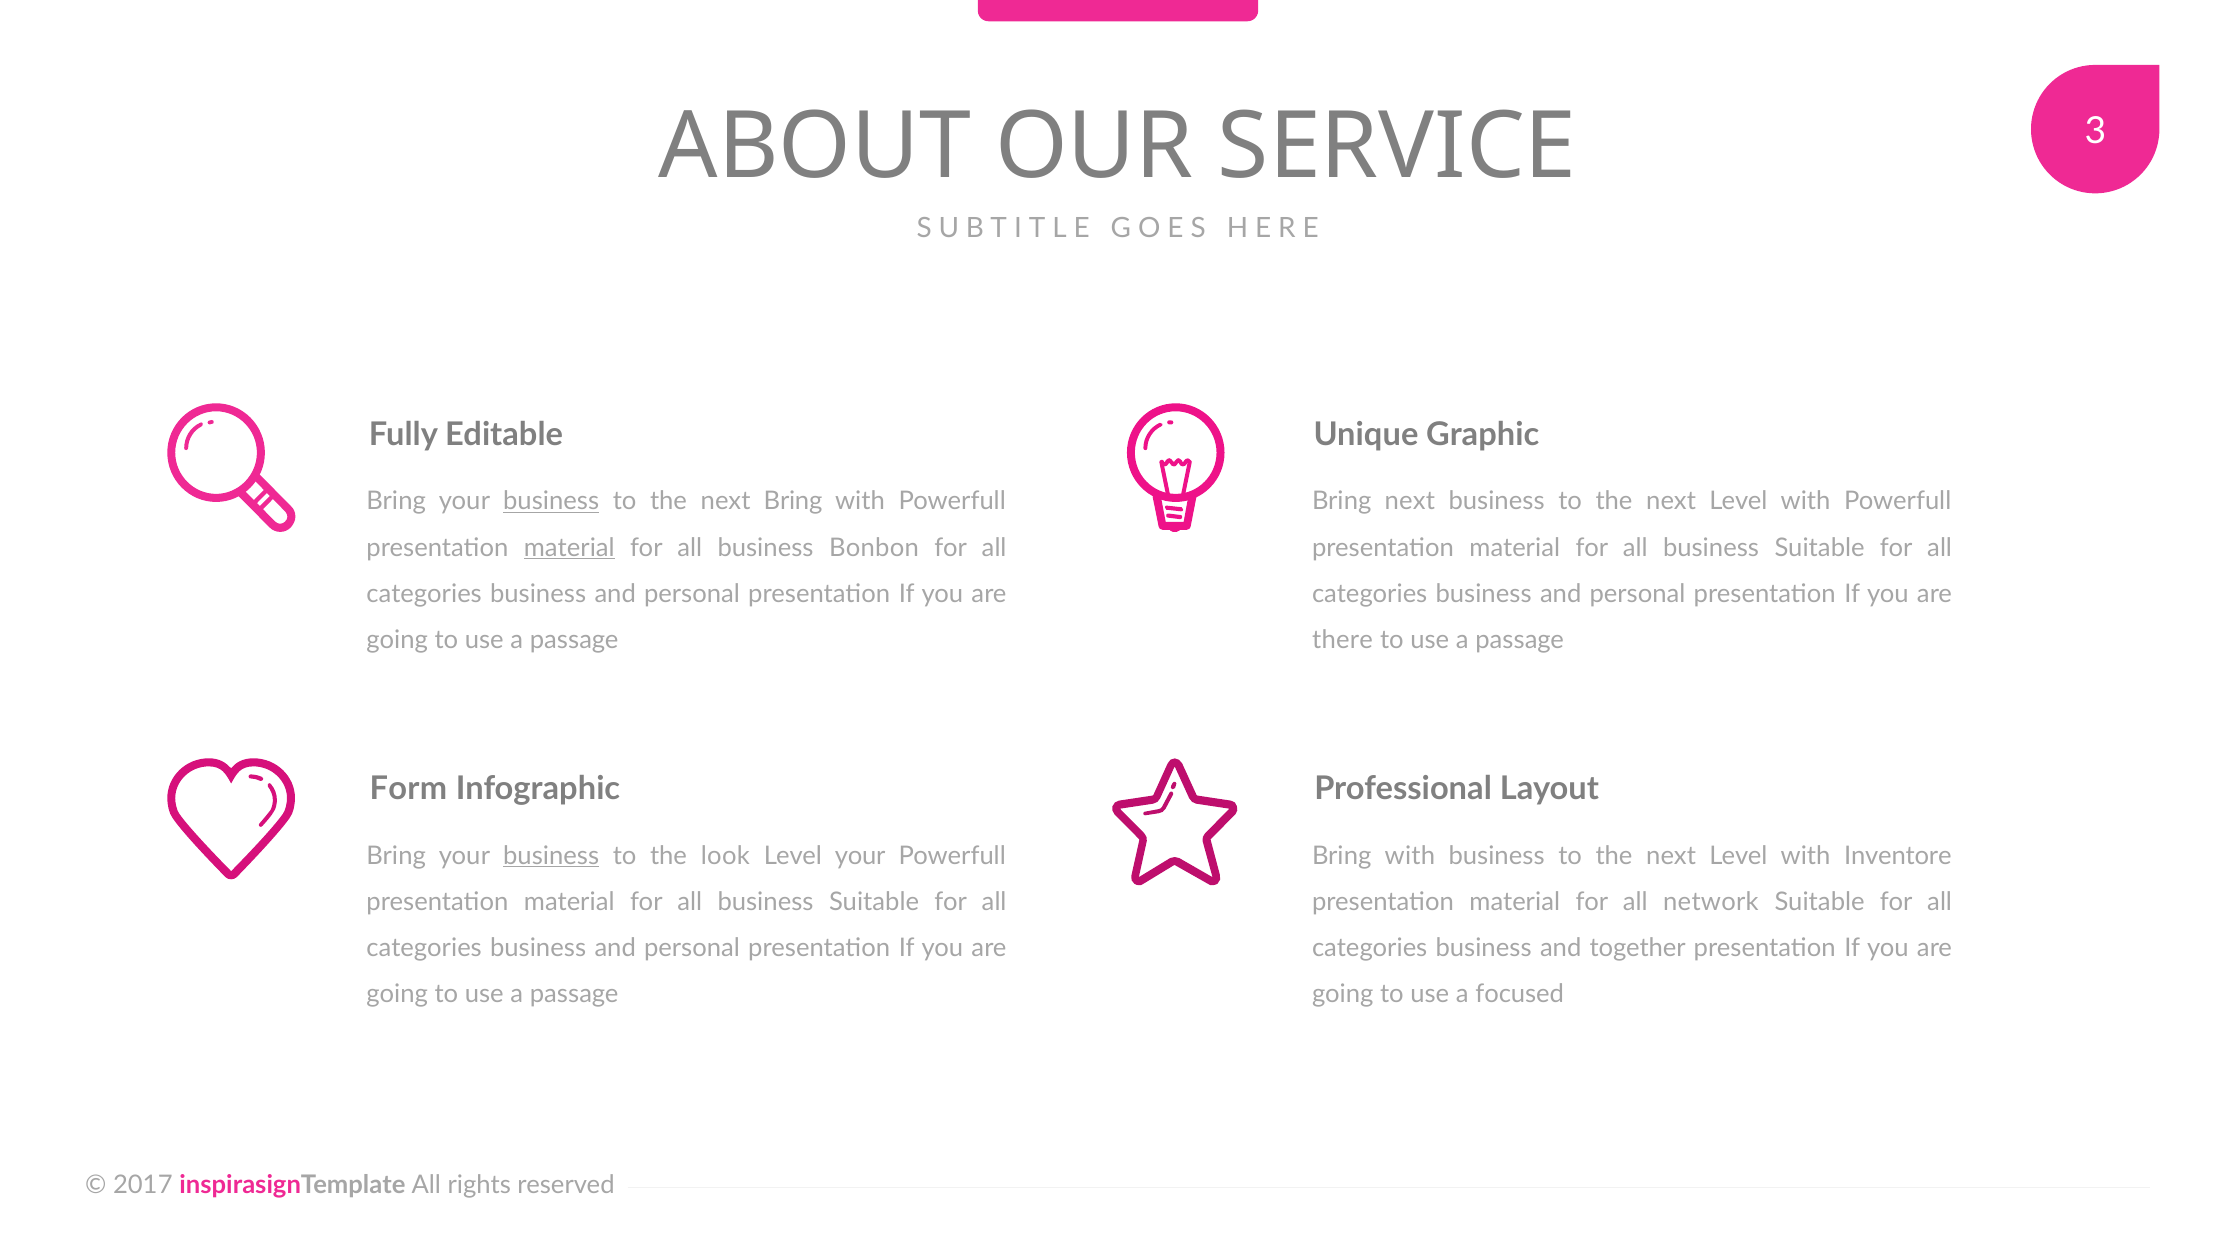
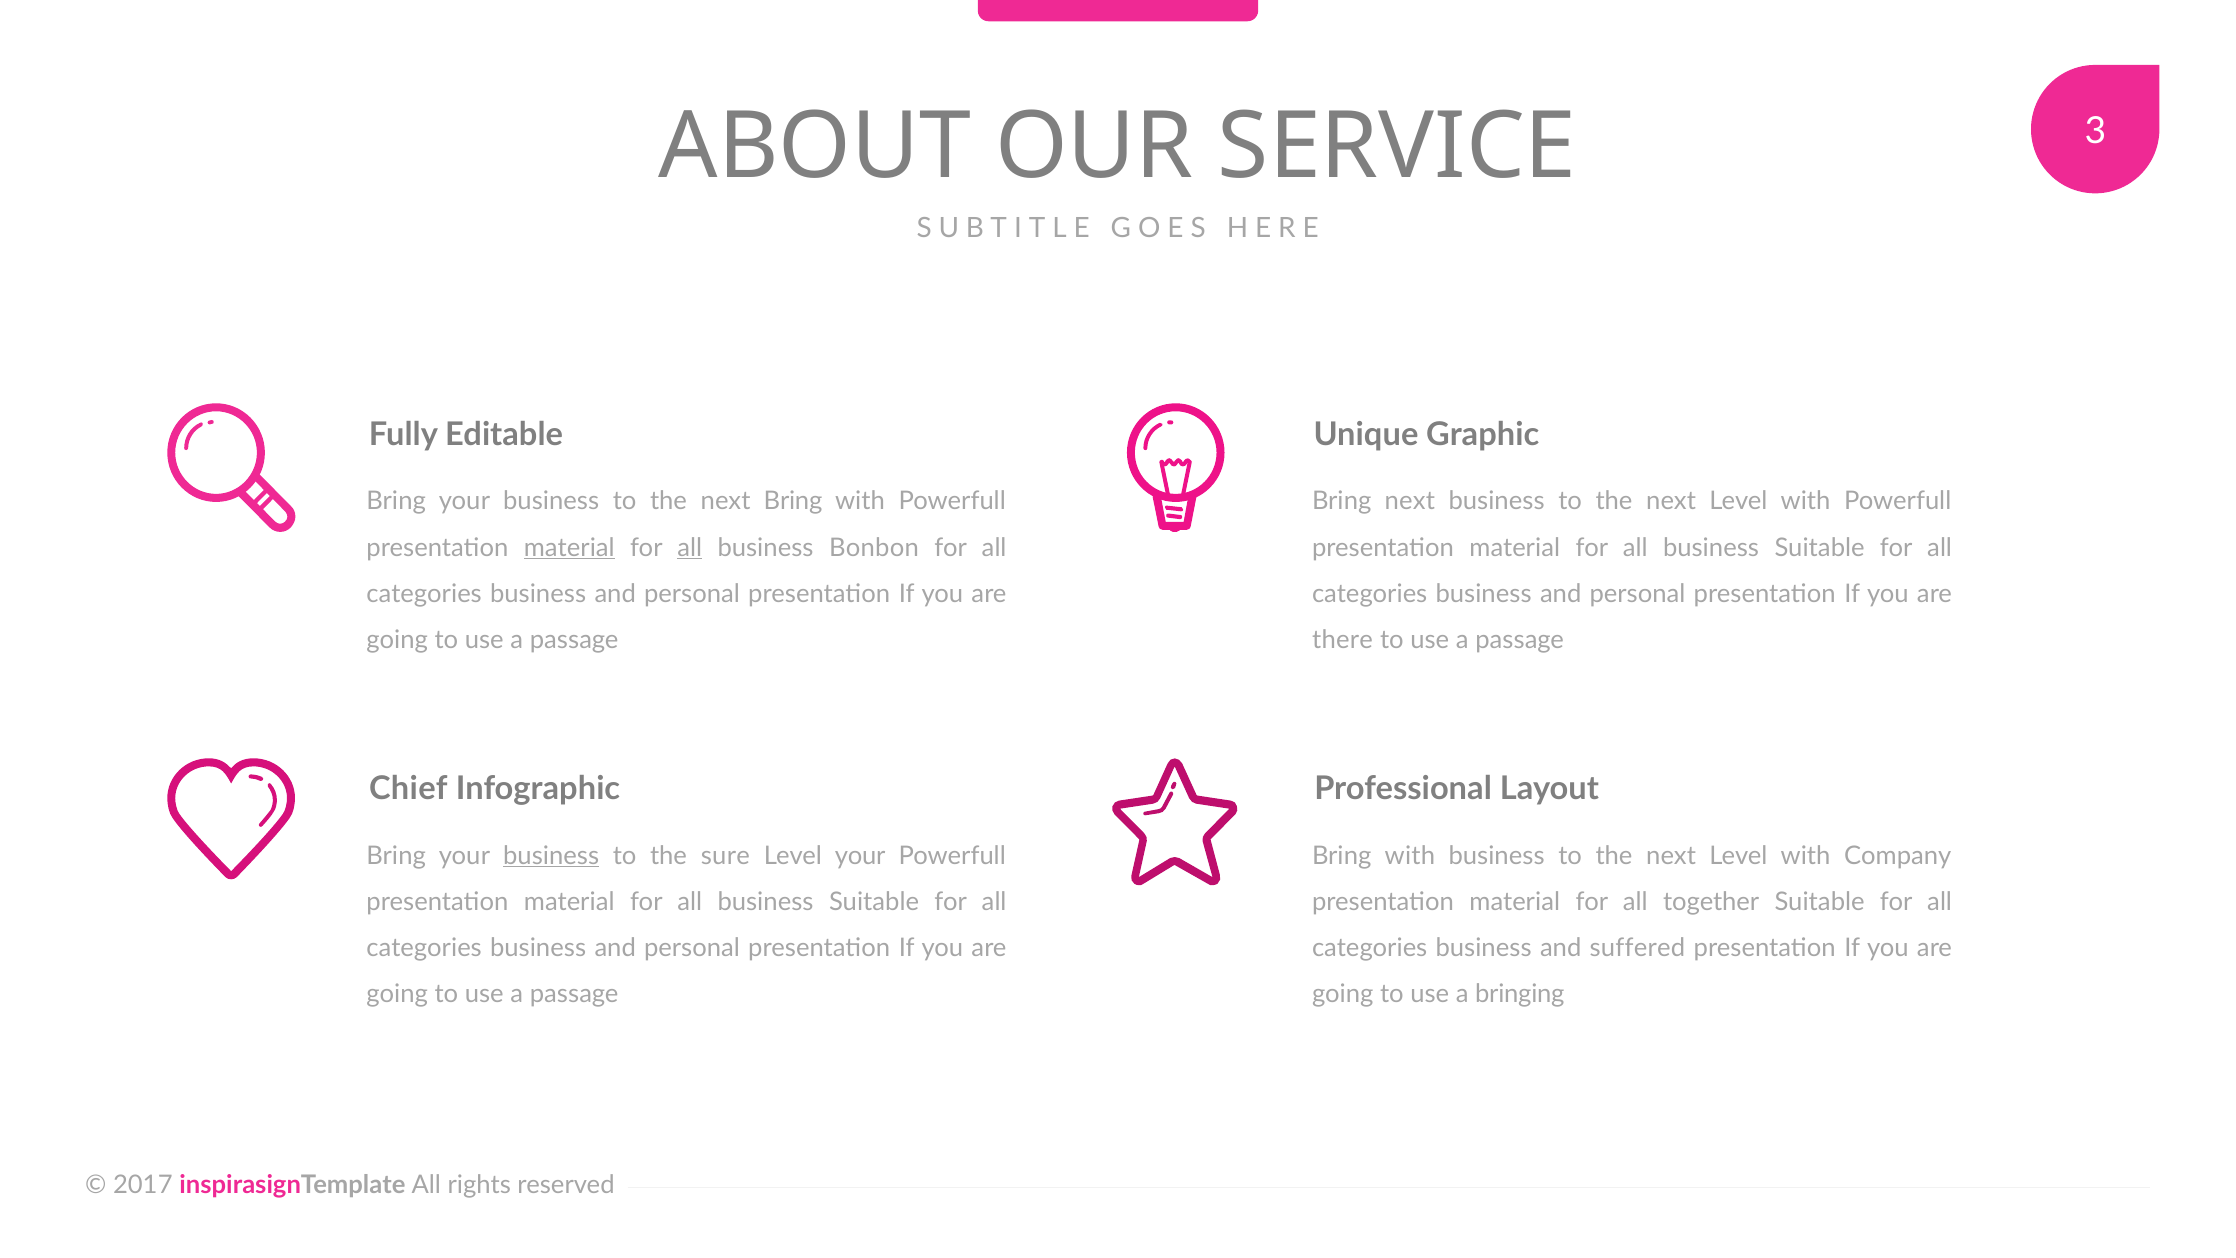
business underline: present -> none (551, 501)
all underline: none -> present (690, 547)
Form: Form -> Chief (408, 788)
look: look -> sure (725, 855)
Inventore: Inventore -> Company (1898, 855)
network: network -> together (1711, 902)
together: together -> suffered (1637, 948)
focused: focused -> bringing (1520, 994)
